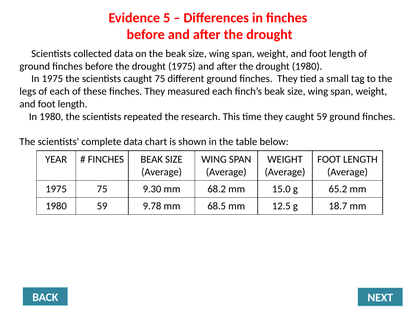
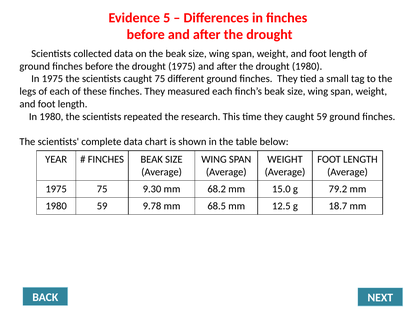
65.2: 65.2 -> 79.2 (338, 189)
